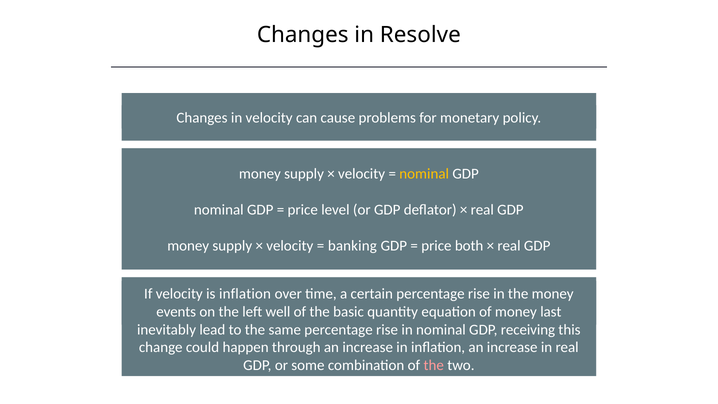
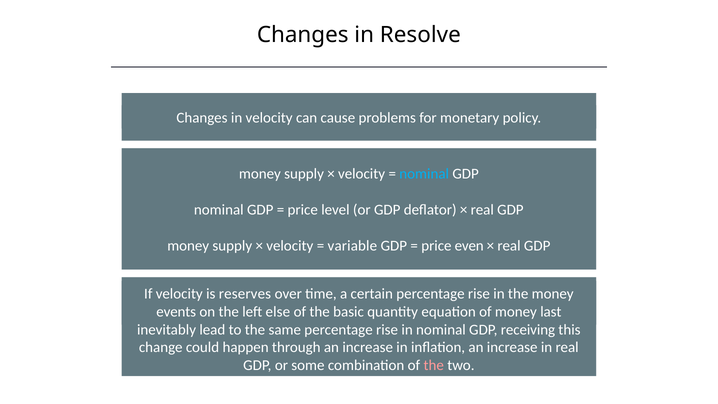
nominal colour: yellow -> light blue (424, 174)
banking: banking -> variable (352, 246)
both: both -> even (469, 246)
is inflation: inflation -> reserves (245, 294)
well: well -> else (278, 312)
